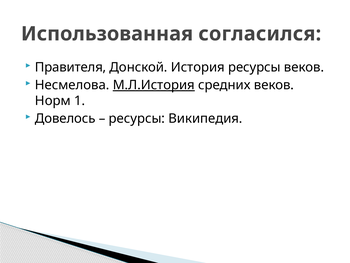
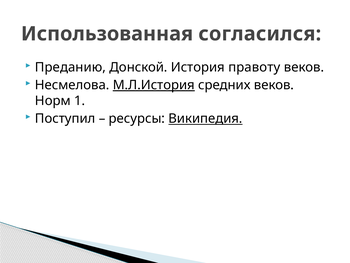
Правителя: Правителя -> Преданию (70, 67)
История ресурсы: ресурсы -> правоту (254, 67)
Довелось: Довелось -> Поступил (65, 118)
Википедия underline: none -> present (205, 118)
